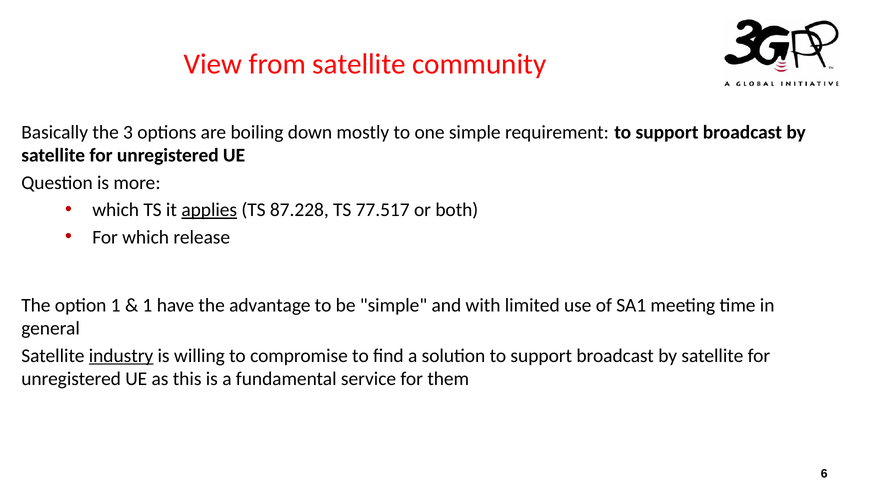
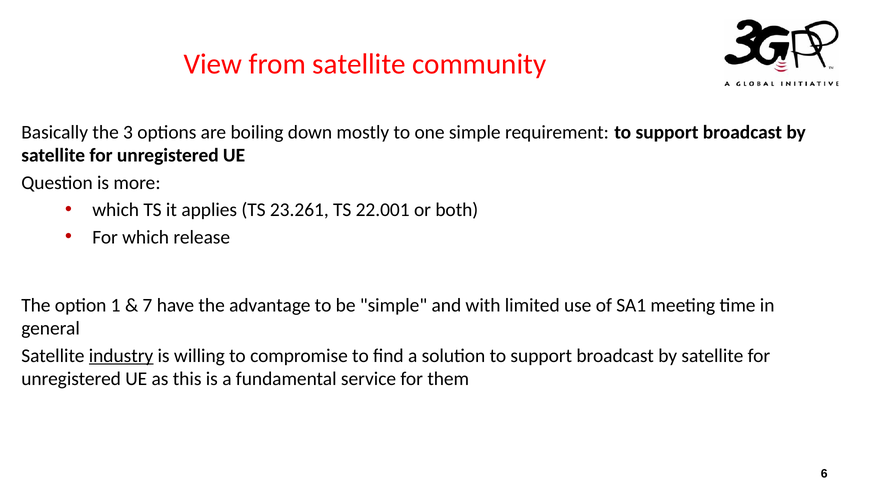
applies underline: present -> none (209, 210)
87.228: 87.228 -> 23.261 (299, 210)
77.517: 77.517 -> 22.001 (383, 210)
1: 1 -> 7 (147, 305)
